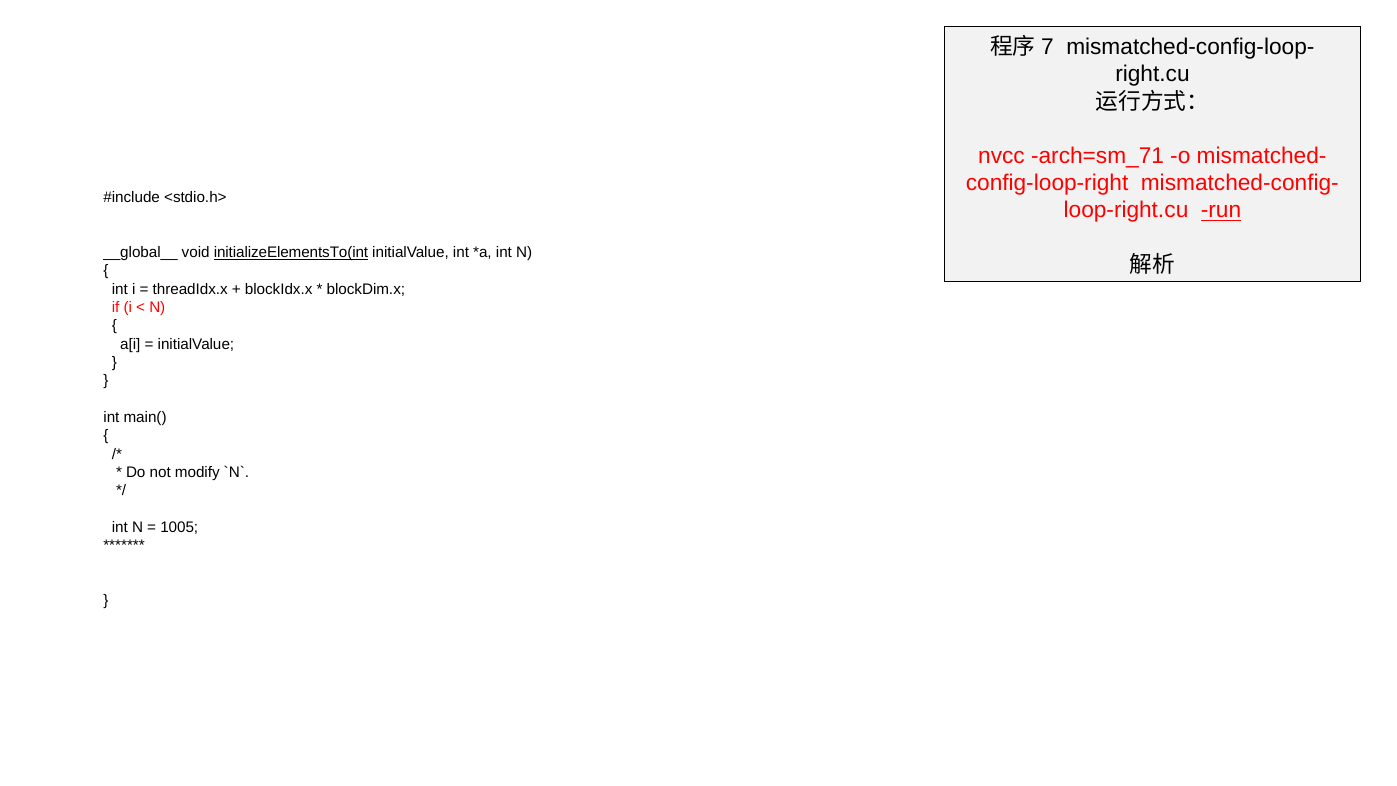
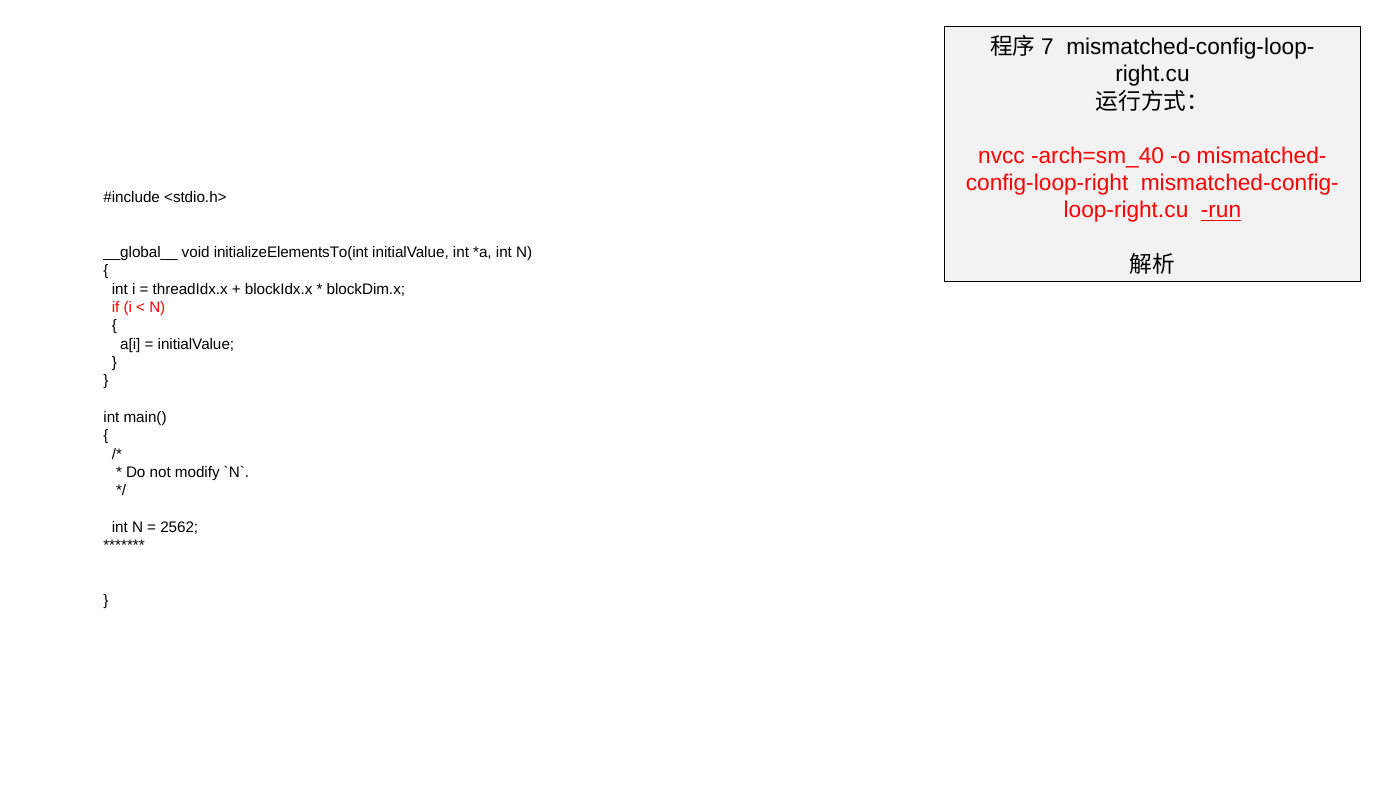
arch=sm_71: arch=sm_71 -> arch=sm_40 (1098, 156)
initializeElementsTo(int underline: present -> none (291, 252)
1005: 1005 -> 2562 (179, 527)
